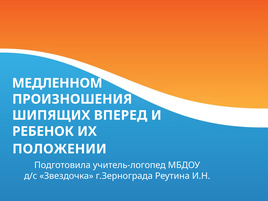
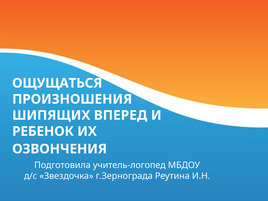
МЕДЛЕННОМ: МЕДЛЕННОМ -> ОЩУЩАТЬСЯ (57, 83)
ПОЛОЖЕНИИ: ПОЛОЖЕНИИ -> ОЗВОНЧЕНИЯ (60, 149)
